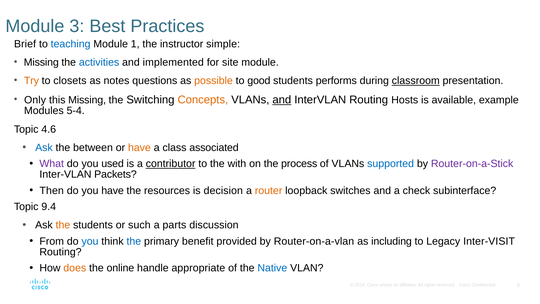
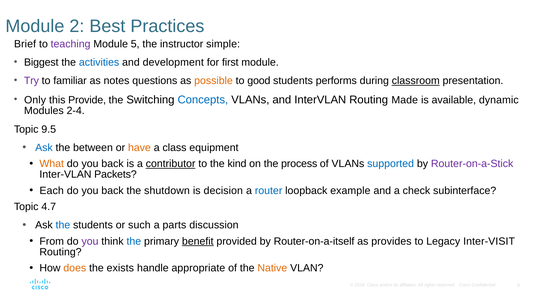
3: 3 -> 2 (77, 26)
teaching colour: blue -> purple (71, 44)
1: 1 -> 5 (135, 44)
Missing: Missing -> Biggest (41, 62)
implemented: implemented -> development (173, 62)
site: site -> first (230, 62)
Try colour: orange -> purple (31, 81)
closets: closets -> familiar (70, 81)
this Missing: Missing -> Provide (87, 100)
Concepts colour: orange -> blue (203, 100)
and underline: present -> none (282, 100)
Hosts: Hosts -> Made (405, 100)
example: example -> dynamic (499, 100)
5-4: 5-4 -> 2-4 (76, 111)
4.6: 4.6 -> 9.5 (49, 129)
associated: associated -> equipment (214, 148)
What colour: purple -> orange (52, 164)
used: used -> back (113, 164)
with: with -> kind (237, 164)
Then: Then -> Each (52, 190)
have: have -> back (113, 190)
resources: resources -> shutdown (167, 190)
router colour: orange -> blue (269, 190)
switches: switches -> example (350, 190)
9.4: 9.4 -> 4.7 (49, 207)
the colour: orange -> blue (63, 225)
you colour: blue -> purple (90, 241)
benefit underline: none -> present (198, 241)
Router-on-a-vlan: Router-on-a-vlan -> Router-on-a-itself (314, 241)
including: including -> provides (391, 241)
online: online -> exists (120, 268)
Native colour: blue -> orange (272, 268)
